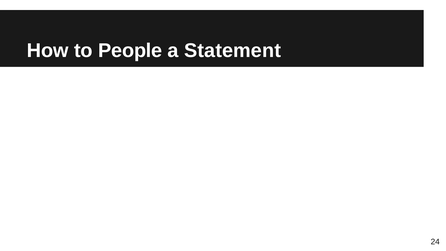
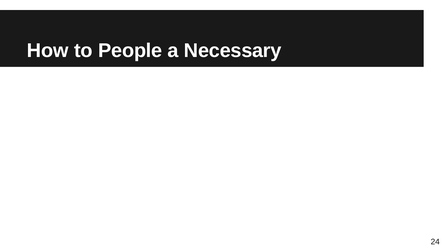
Statement: Statement -> Necessary (233, 51)
